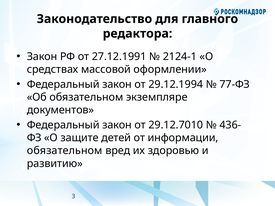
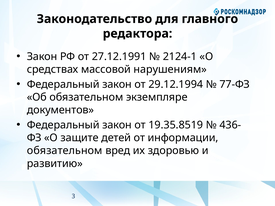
оформлении: оформлении -> нарушениям (170, 70)
29.12.7010: 29.12.7010 -> 19.35.8519 (176, 125)
